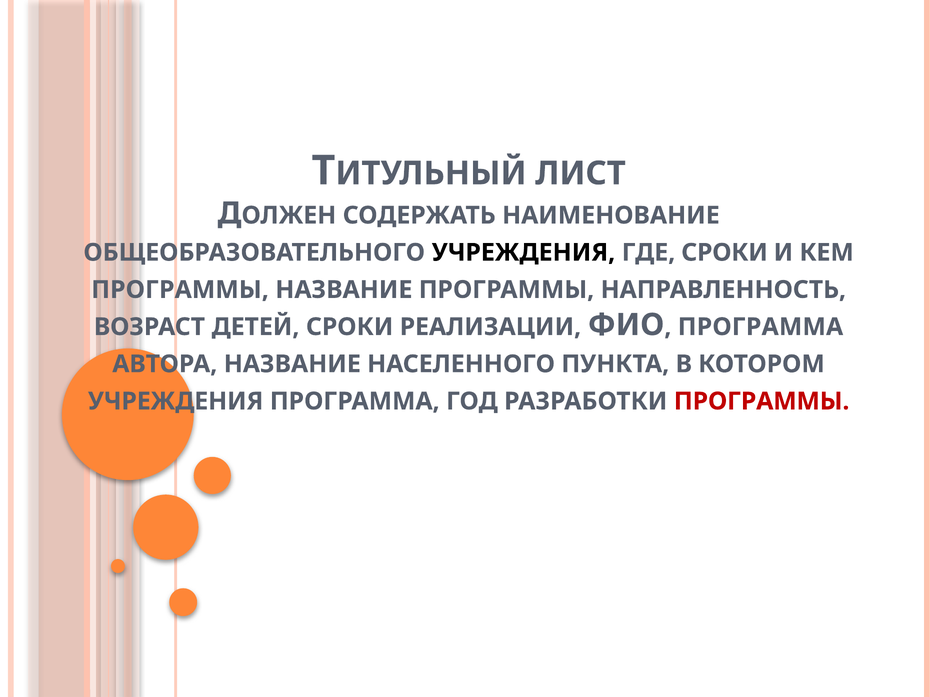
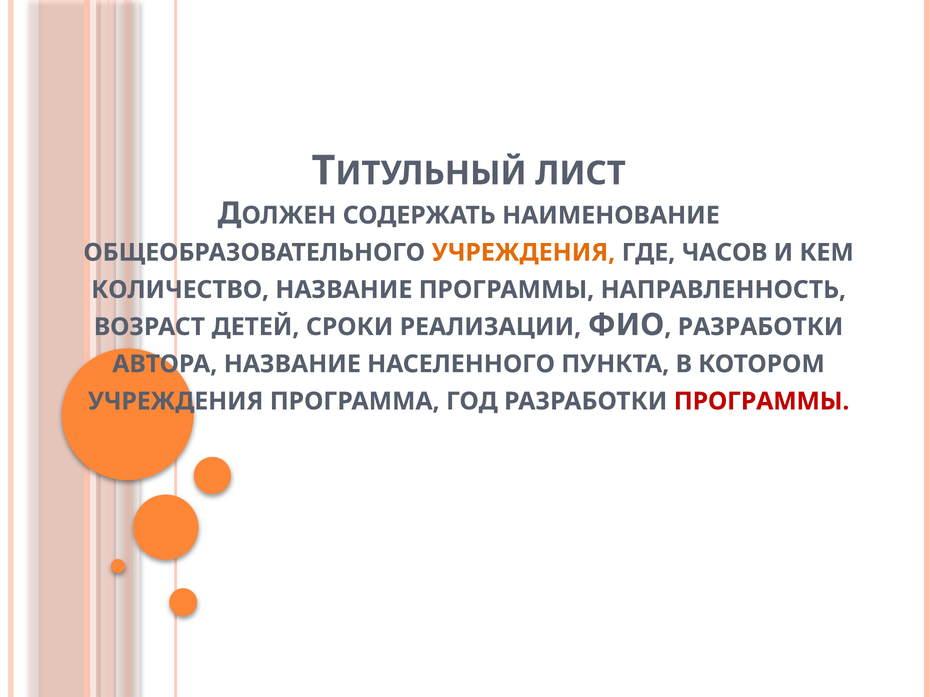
УЧРЕЖДЕНИЯ colour: black -> orange (523, 253)
ГДЕ СРОКИ: СРОКИ -> ЧАСОВ (725, 253)
ПРОГРАММЫ: ПРОГРАММЫ -> КОЛИЧЕСТВО (180, 290)
ПРОГРАММА: ПРОГРАММА -> РАЗРАБОТКИ (761, 327)
